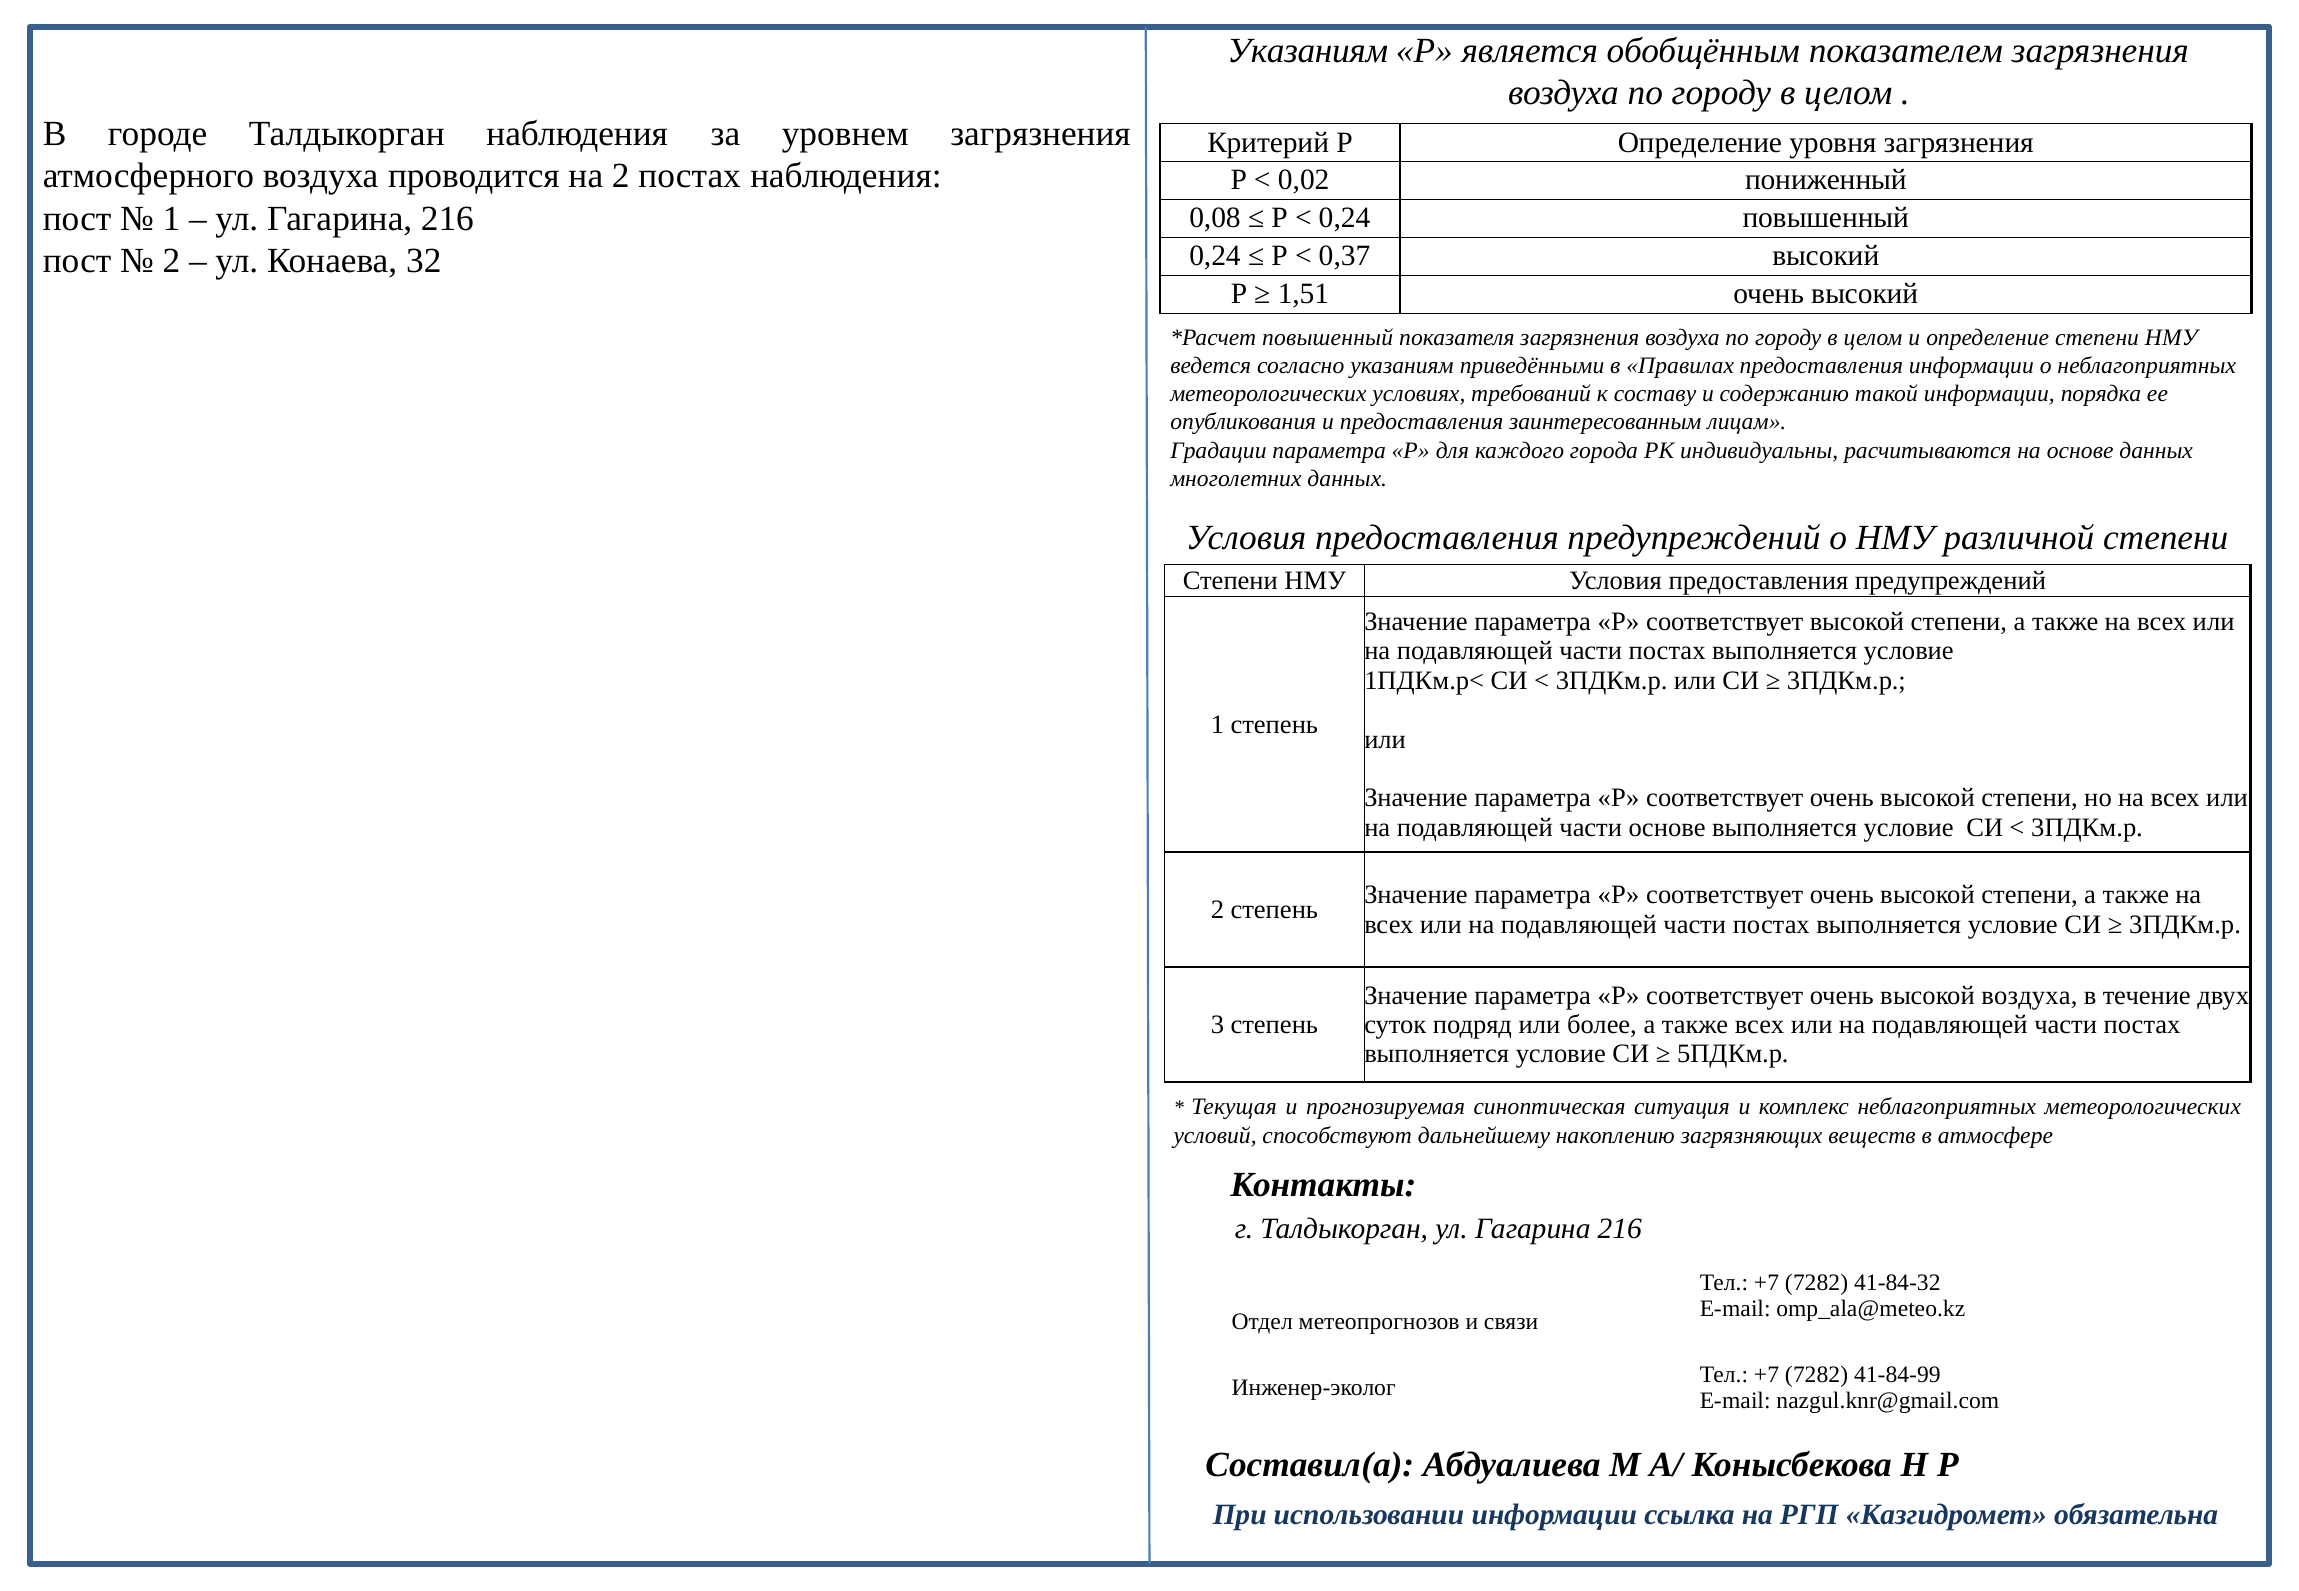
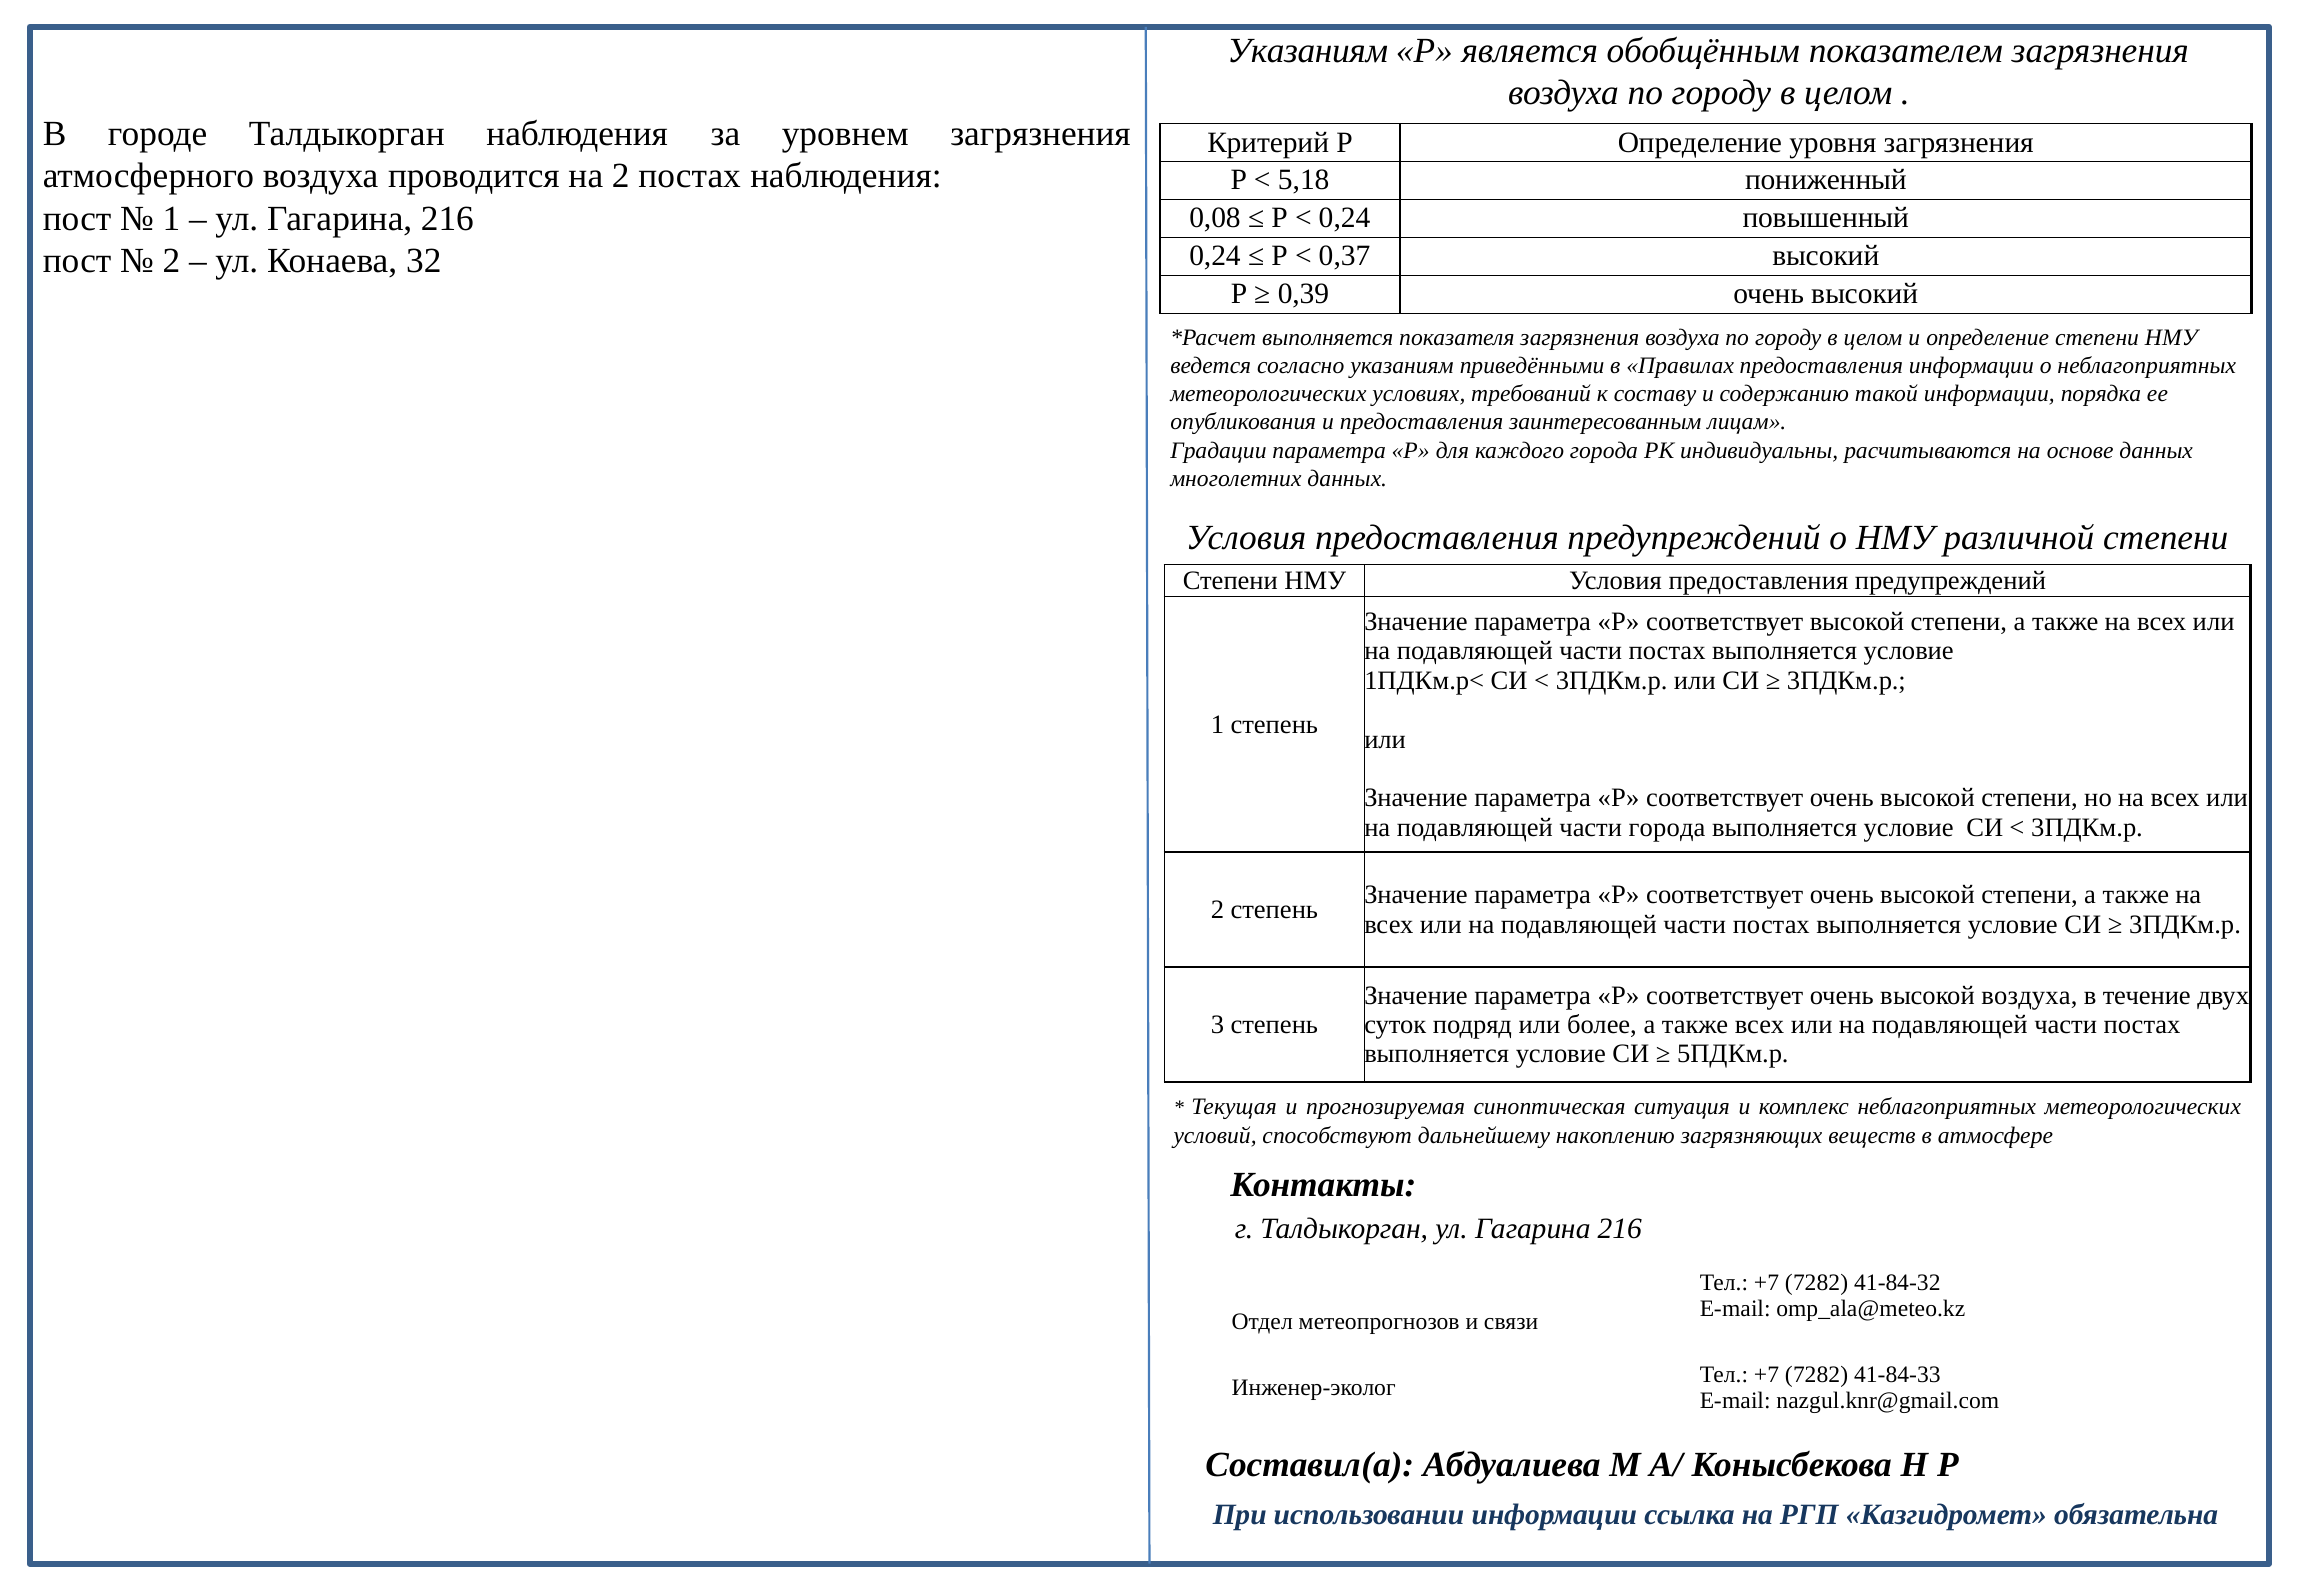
0,02: 0,02 -> 5,18 (1304, 180)
1,51: 1,51 -> 0,39 (1303, 294)
повышенный: повышенный -> выполняется (1328, 338)
части основе: основе -> города (1667, 828)
41-84-99: 41-84-99 -> 41-84-33 (1897, 1375)
